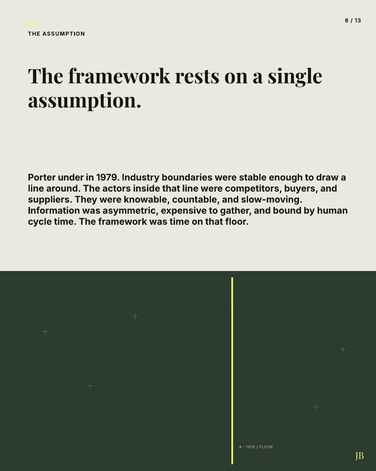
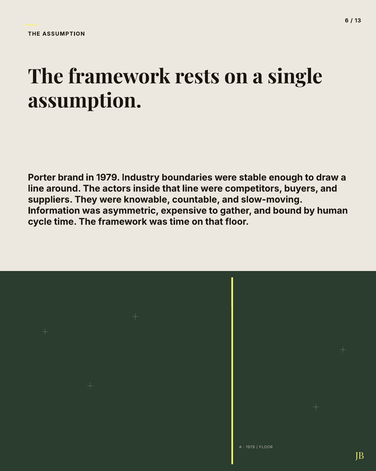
under: under -> brand (71, 177)
